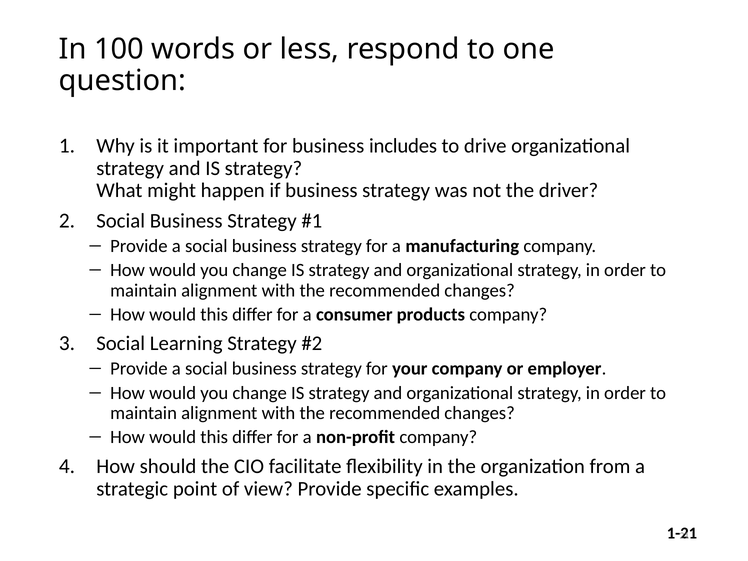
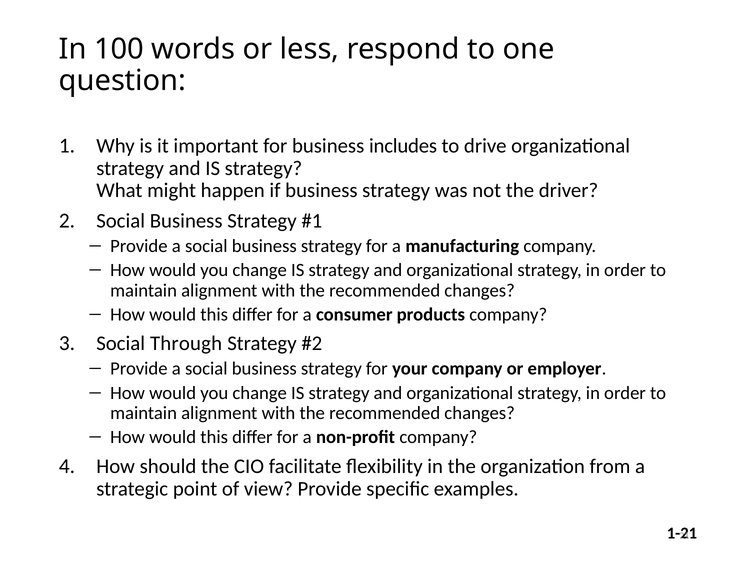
Learning: Learning -> Through (186, 344)
